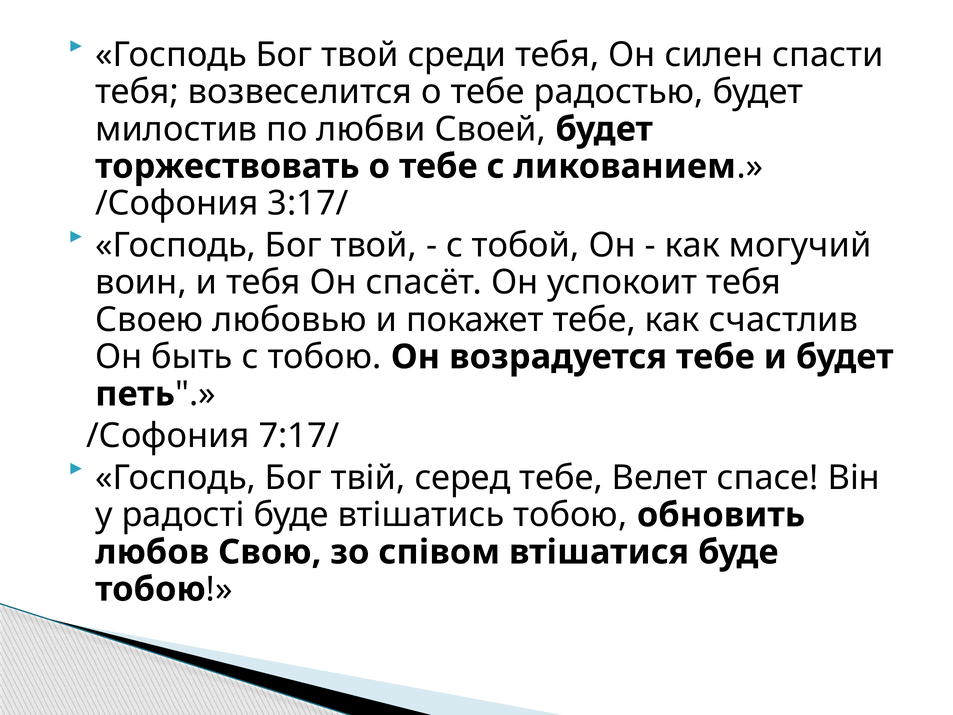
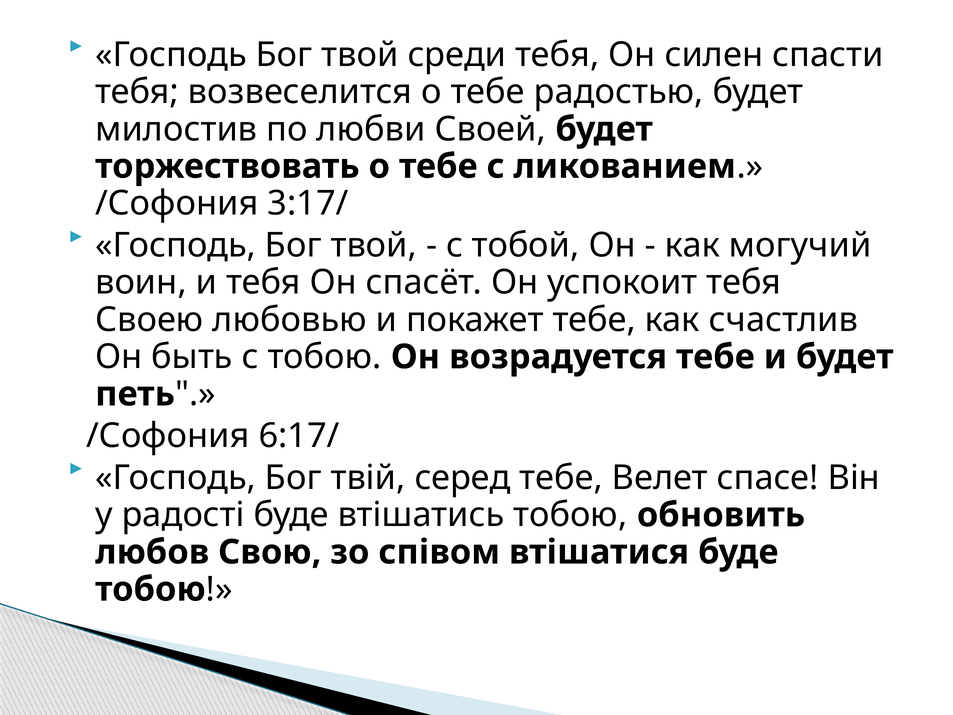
7:17/: 7:17/ -> 6:17/ (299, 436)
